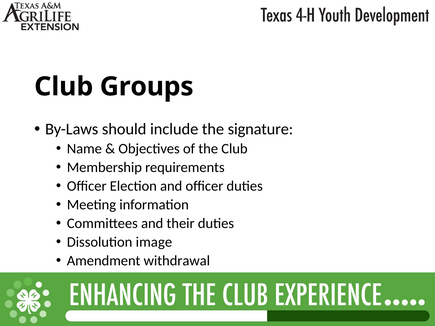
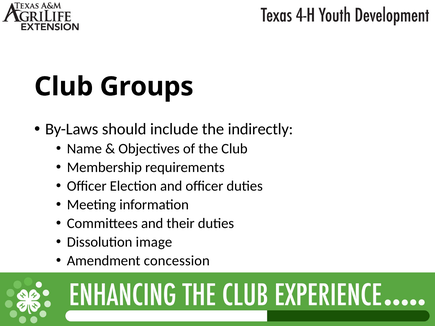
signature: signature -> indirectly (260, 129)
withdrawal: withdrawal -> concession (177, 261)
